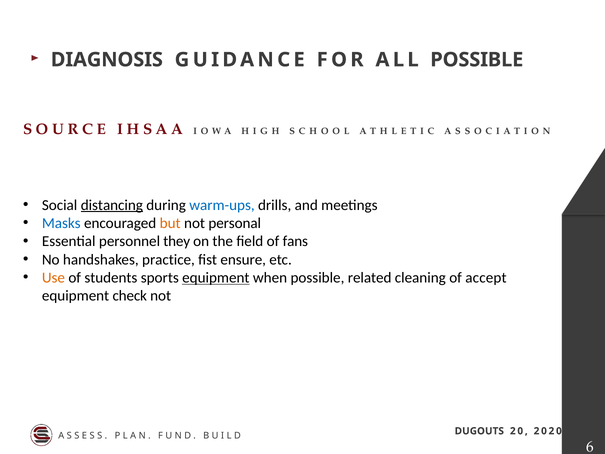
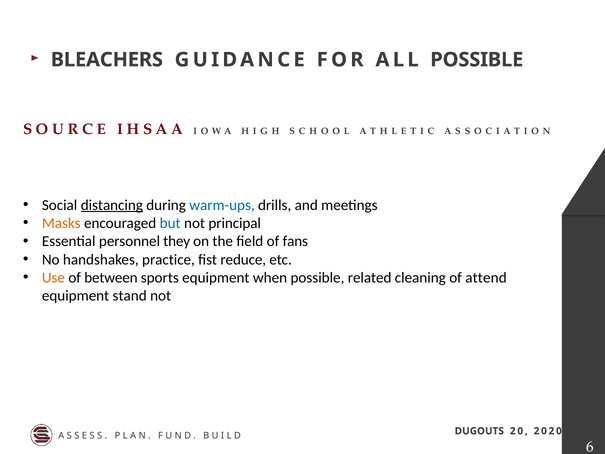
DIAGNOSIS: DIAGNOSIS -> BLEACHERS (107, 60)
Masks colour: blue -> orange (61, 223)
but colour: orange -> blue (170, 223)
personal: personal -> principal (235, 223)
ensure: ensure -> reduce (243, 259)
students: students -> between (111, 278)
equipment underline: present -> none (216, 278)
accept: accept -> attend (486, 278)
check: check -> stand (130, 296)
